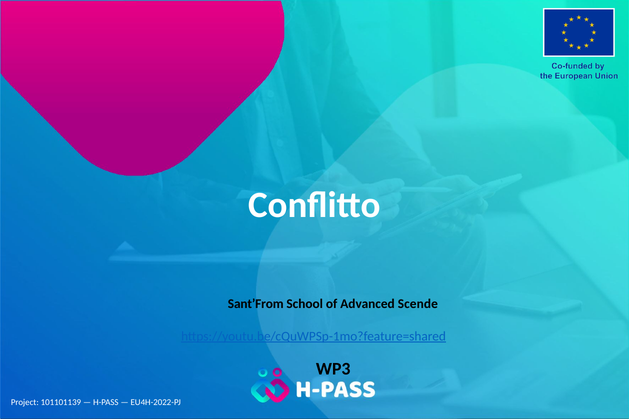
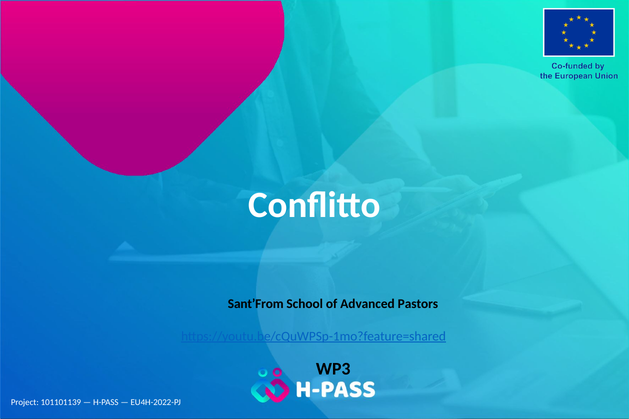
Scende: Scende -> Pastors (418, 304)
